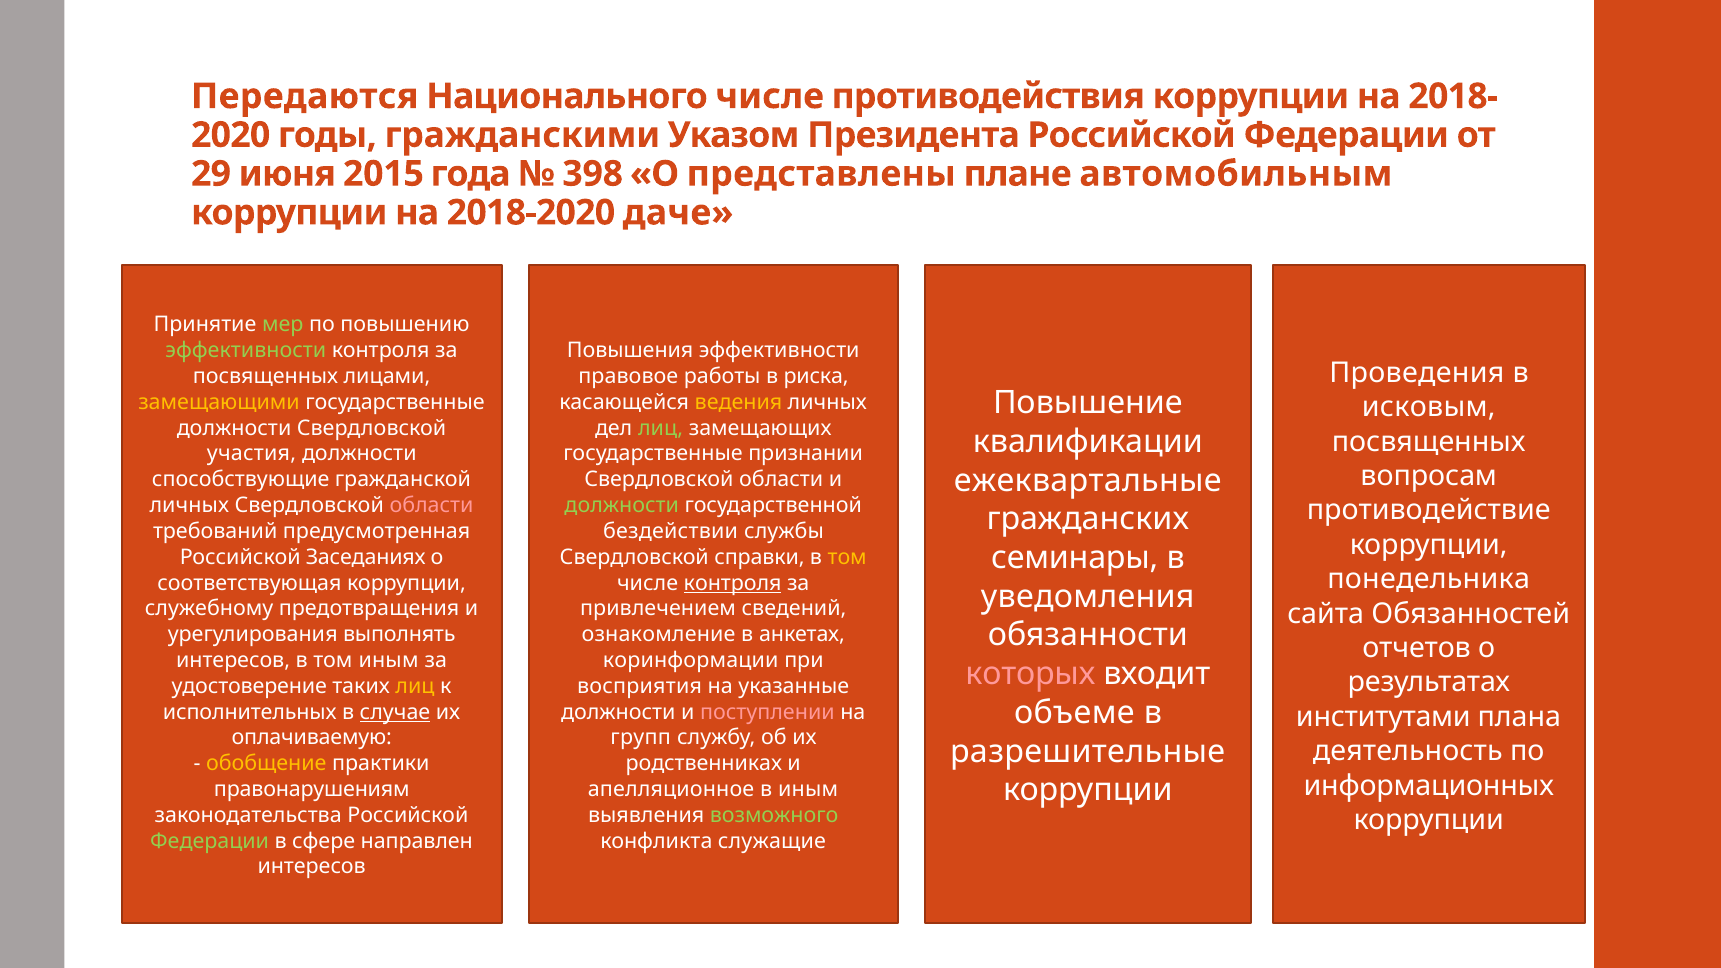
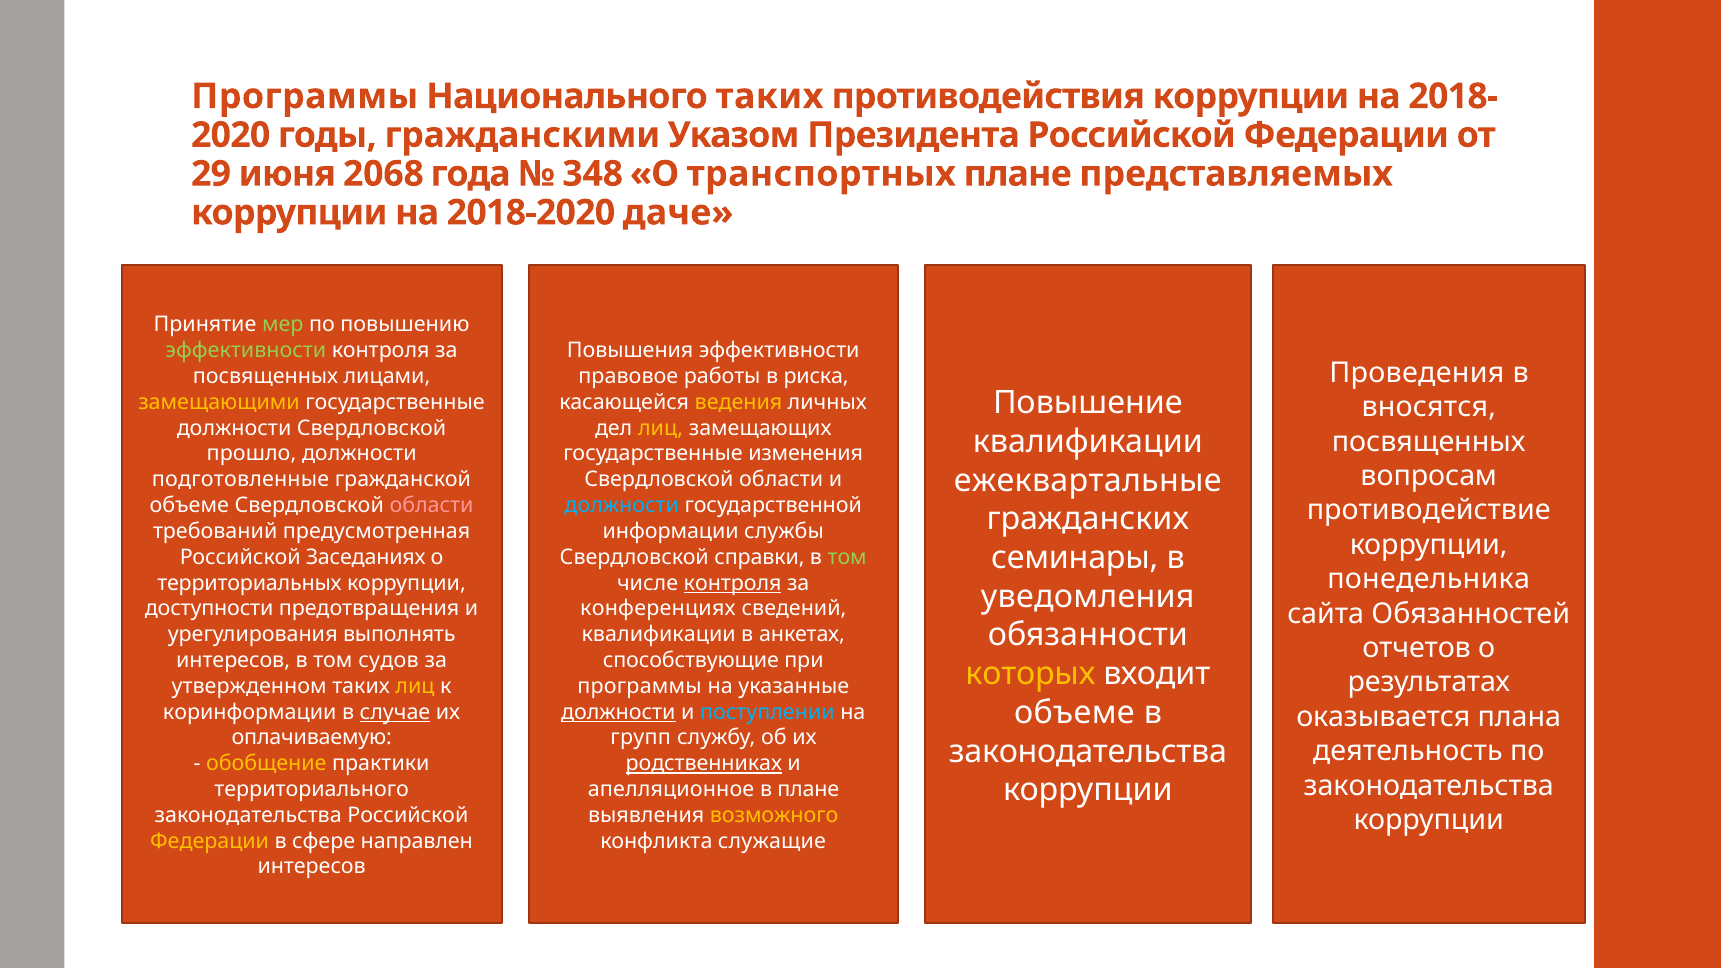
Передаются: Передаются -> Программы (305, 96)
Национального числе: числе -> таких (769, 96)
2015: 2015 -> 2068 (383, 174)
398: 398 -> 348 (593, 174)
представлены: представлены -> транспортных (821, 174)
автомобильным: автомобильным -> представляемых (1236, 174)
исковым: исковым -> вносятся (1429, 407)
лиц colour: light green -> yellow (661, 428)
участия: участия -> прошло (252, 454)
признании: признании -> изменения (806, 454)
способствующие: способствующие -> подготовленные (241, 480)
личных: личных -> объеме (189, 506)
должности colour: light green -> light blue (622, 506)
бездействии: бездействии -> информации (671, 531)
том colour: yellow -> light green (847, 557)
соответствующая: соответствующая -> территориальных (249, 583)
служебному: служебному -> доступности (209, 609)
привлечением: привлечением -> конференциях (658, 609)
ознакомление: ознакомление -> квалификации (659, 635)
том иным: иным -> судов (389, 660)
коринформации: коринформации -> способствующие (691, 660)
которых colour: pink -> yellow (1030, 674)
удостоверение: удостоверение -> утвержденном (249, 686)
восприятия: восприятия -> программы (640, 686)
исполнительных: исполнительных -> коринформации (250, 712)
должности underline: none -> present (618, 712)
поступлении colour: pink -> light blue (767, 712)
институтами: институтами -> оказывается (1383, 717)
разрешительные: разрешительные -> законодательства (1088, 752)
родственниках underline: none -> present (704, 764)
информационных: информационных -> законодательства (1429, 786)
правонарушениям: правонарушениям -> территориального (312, 790)
в иным: иным -> плане (808, 790)
возможного colour: light green -> yellow (774, 815)
Федерации colour: light green -> yellow (210, 841)
